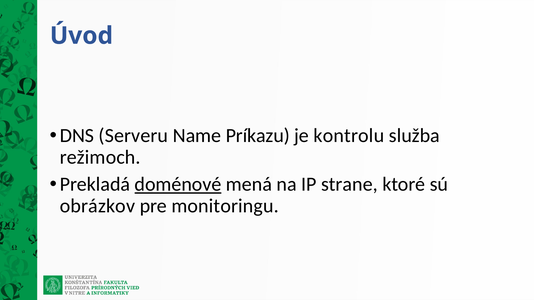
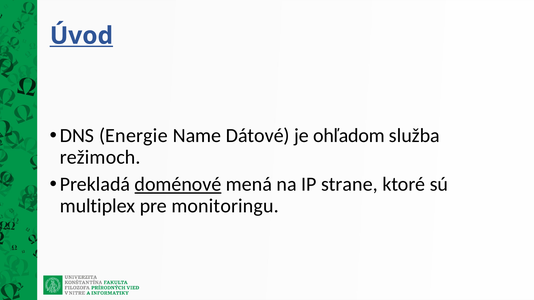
Úvod underline: none -> present (81, 36)
Serveru: Serveru -> Energie (133, 136)
Príkazu: Príkazu -> Dátové (258, 136)
kontrolu: kontrolu -> ohľadom (349, 136)
obrázkov: obrázkov -> multiplex (98, 206)
